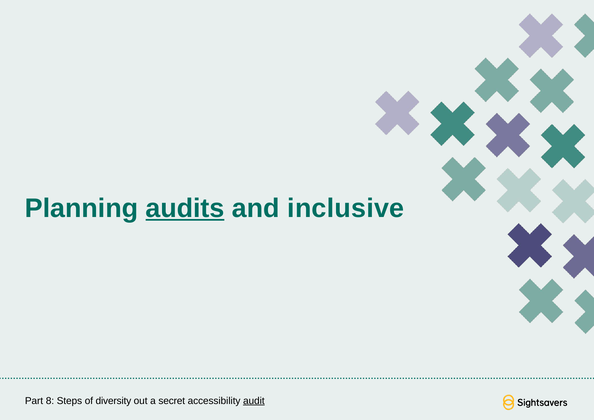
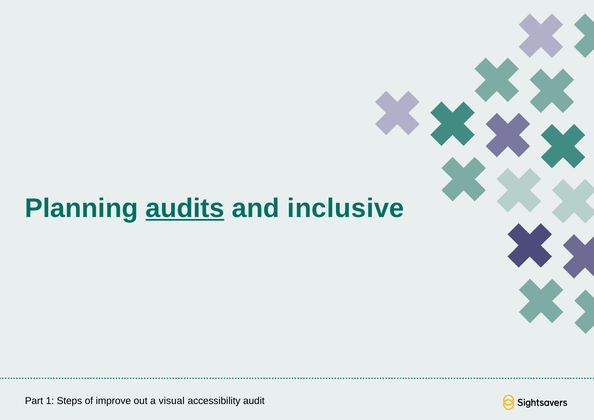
8: 8 -> 1 (50, 401)
diversity: diversity -> improve (113, 401)
secret: secret -> visual (172, 401)
audit underline: present -> none (254, 401)
